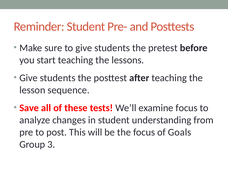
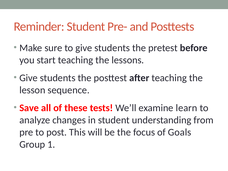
examine focus: focus -> learn (187, 108)
3: 3 -> 1 (51, 144)
